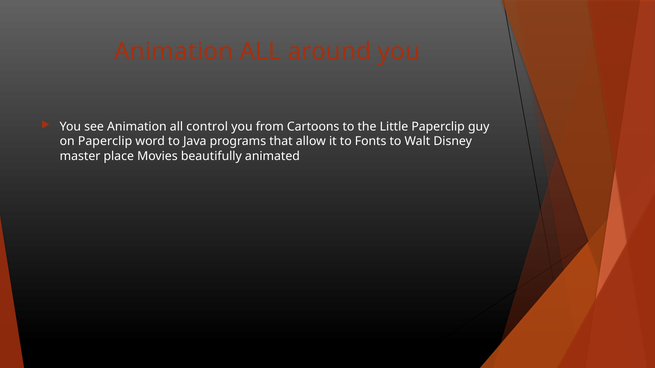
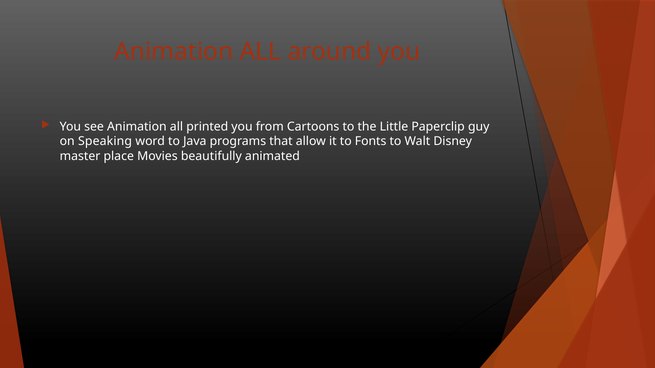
control: control -> printed (207, 127)
on Paperclip: Paperclip -> Speaking (105, 142)
